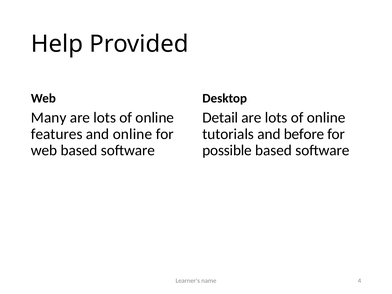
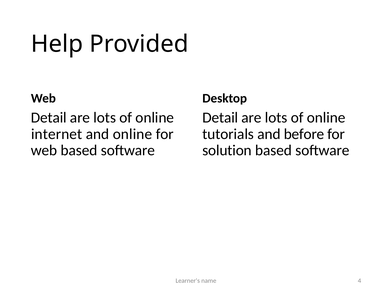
Many: Many -> Detail (49, 118)
features: features -> internet (57, 134)
possible: possible -> solution (227, 150)
